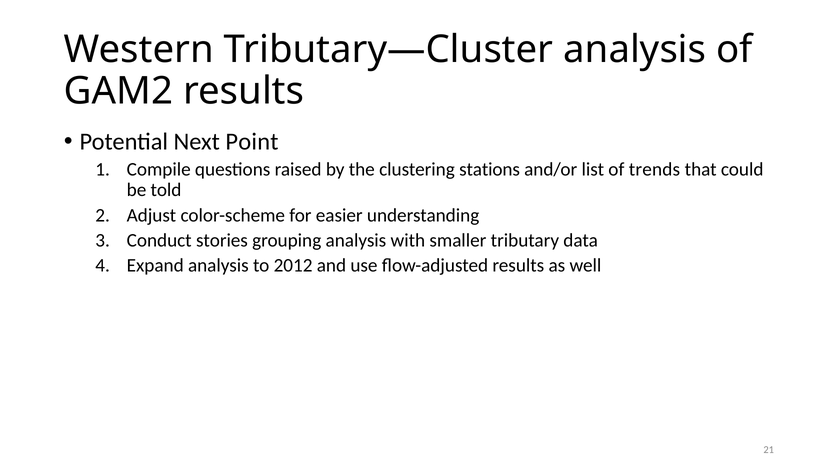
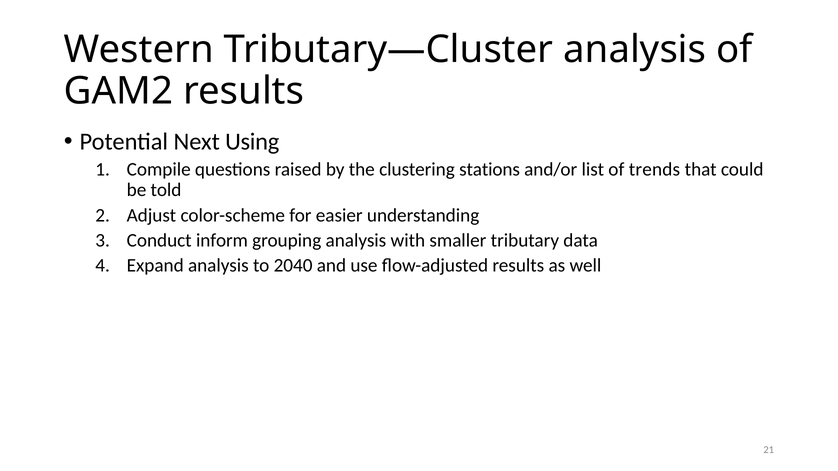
Point: Point -> Using (252, 142)
stories: stories -> inform (222, 240)
2012: 2012 -> 2040 (293, 265)
